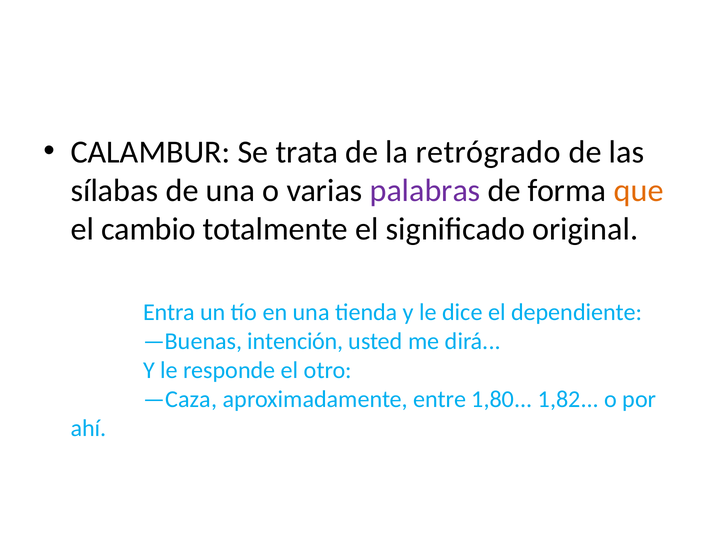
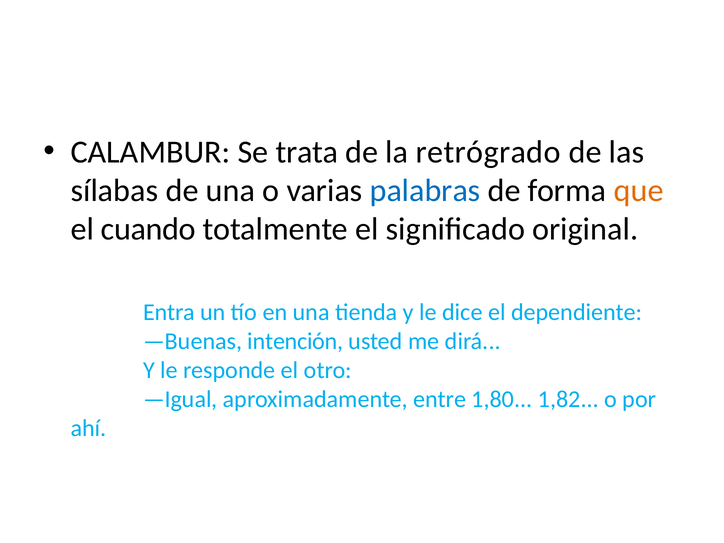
palabras colour: purple -> blue (425, 191)
cambio: cambio -> cuando (148, 229)
—Caza: —Caza -> —Igual (180, 399)
